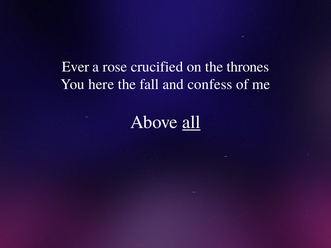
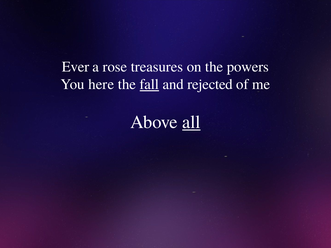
crucified: crucified -> treasures (157, 67)
thrones: thrones -> powers (248, 67)
fall underline: none -> present (149, 84)
confess: confess -> rejected (210, 84)
